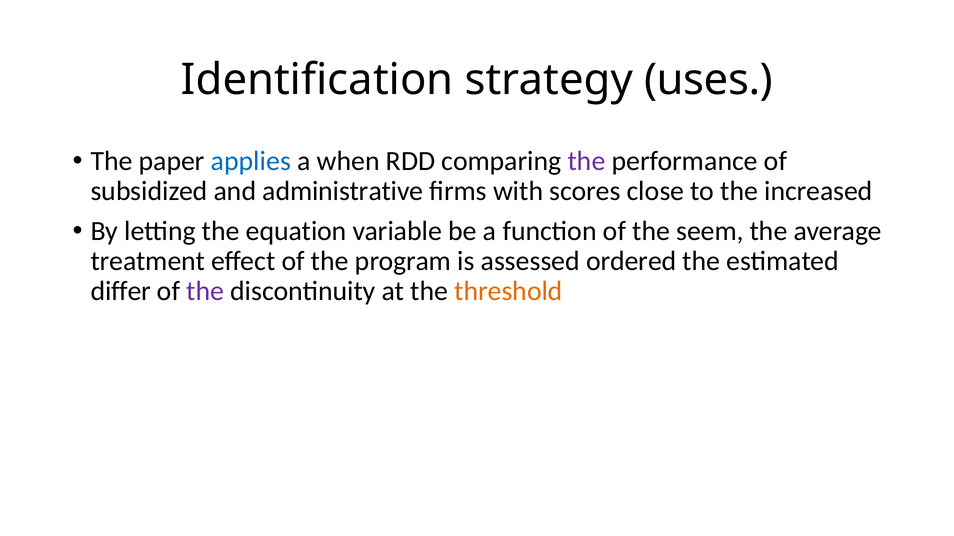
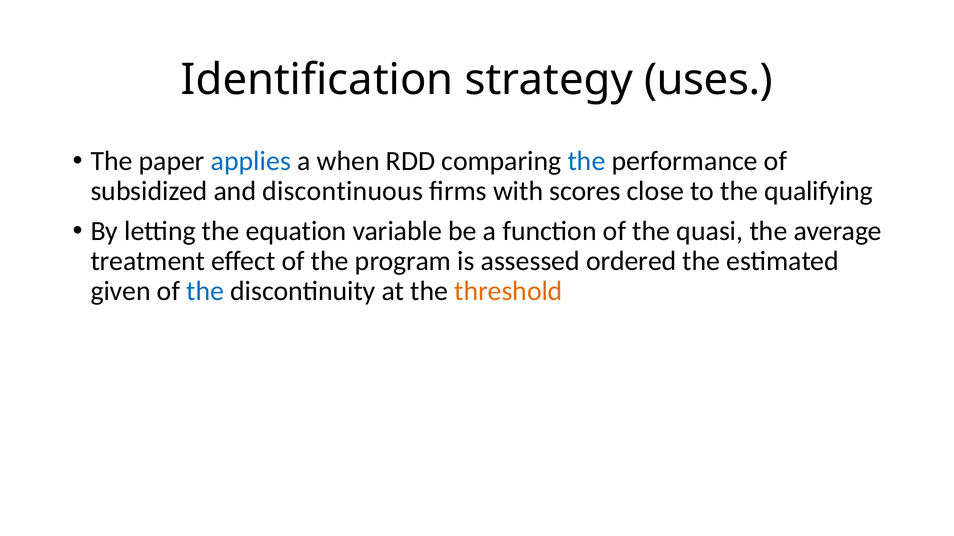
the colour: purple -> blue (587, 161)
administrative: administrative -> discontinuous (343, 191)
increased: increased -> qualifying (819, 191)
seem: seem -> quasi (710, 231)
differ: differ -> given (121, 291)
the colour: purple -> blue (205, 291)
